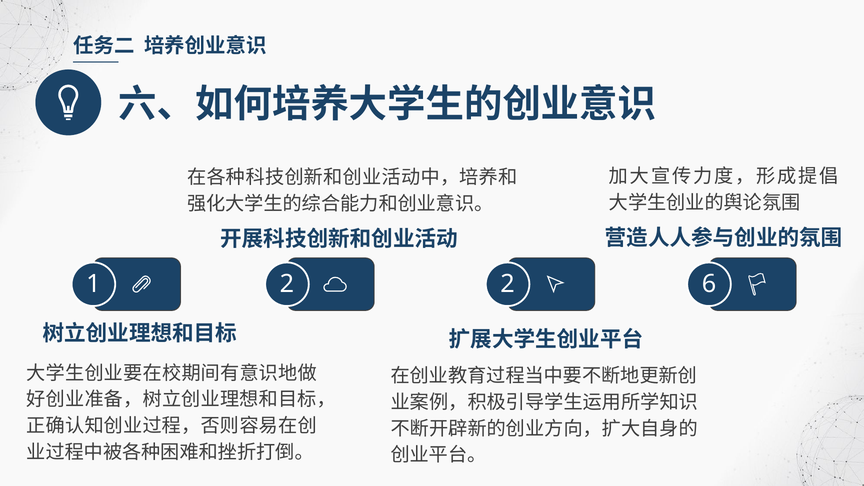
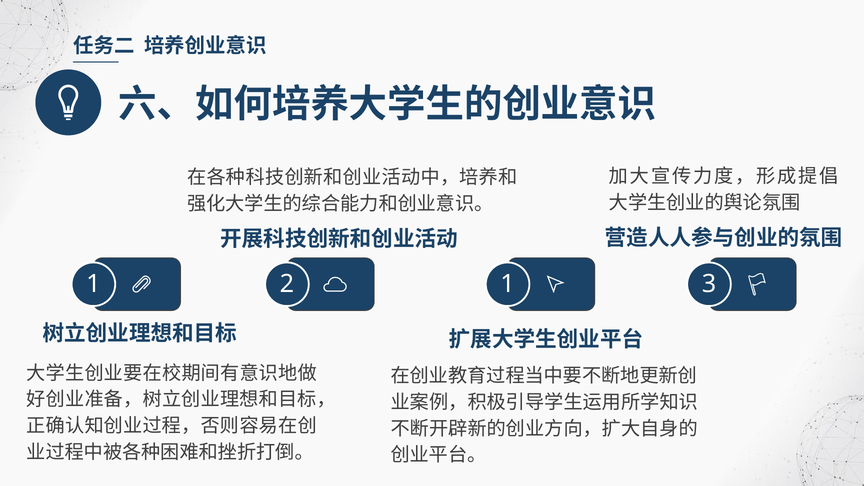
1 2: 2 -> 1 (508, 284)
6: 6 -> 3 (709, 284)
